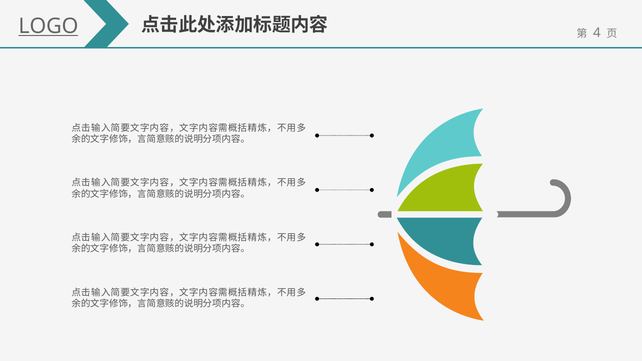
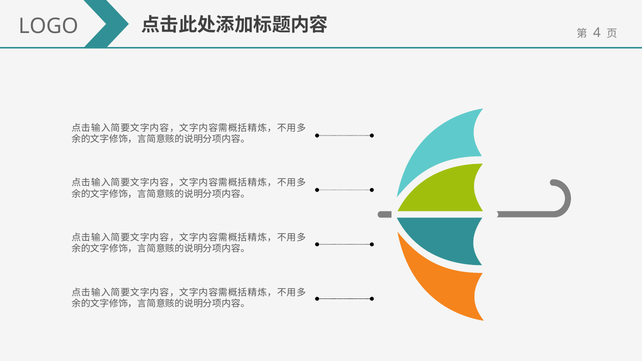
LOGO underline: present -> none (48, 26)
